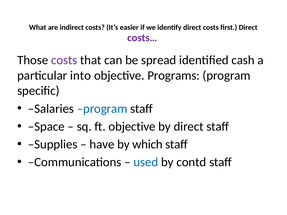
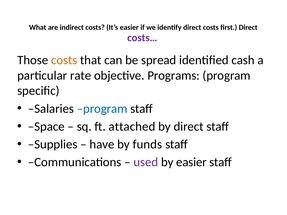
costs colour: purple -> orange (64, 60)
into: into -> rate (81, 76)
ft objective: objective -> attached (132, 127)
which: which -> funds (147, 144)
used colour: blue -> purple (146, 162)
by contd: contd -> easier (191, 162)
